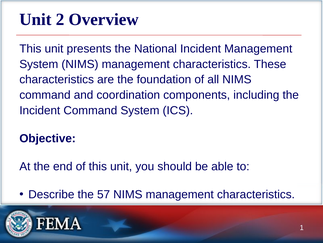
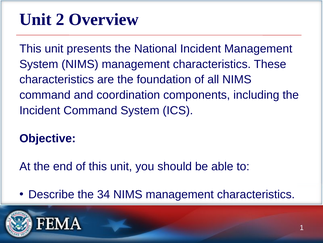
57: 57 -> 34 (104, 194)
